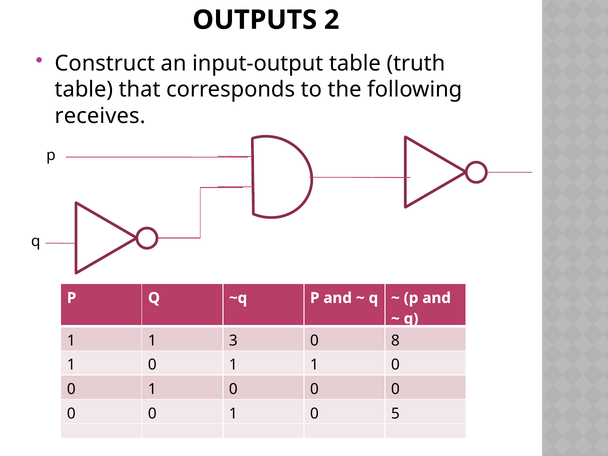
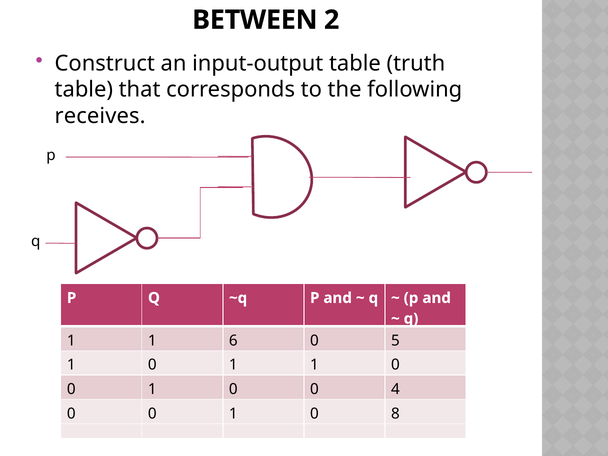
OUTPUTS: OUTPUTS -> BETWEEN (255, 20)
3: 3 -> 6 (233, 341)
8: 8 -> 5 (395, 341)
1 0 0 0: 0 -> 4 (395, 389)
5: 5 -> 8 (395, 414)
